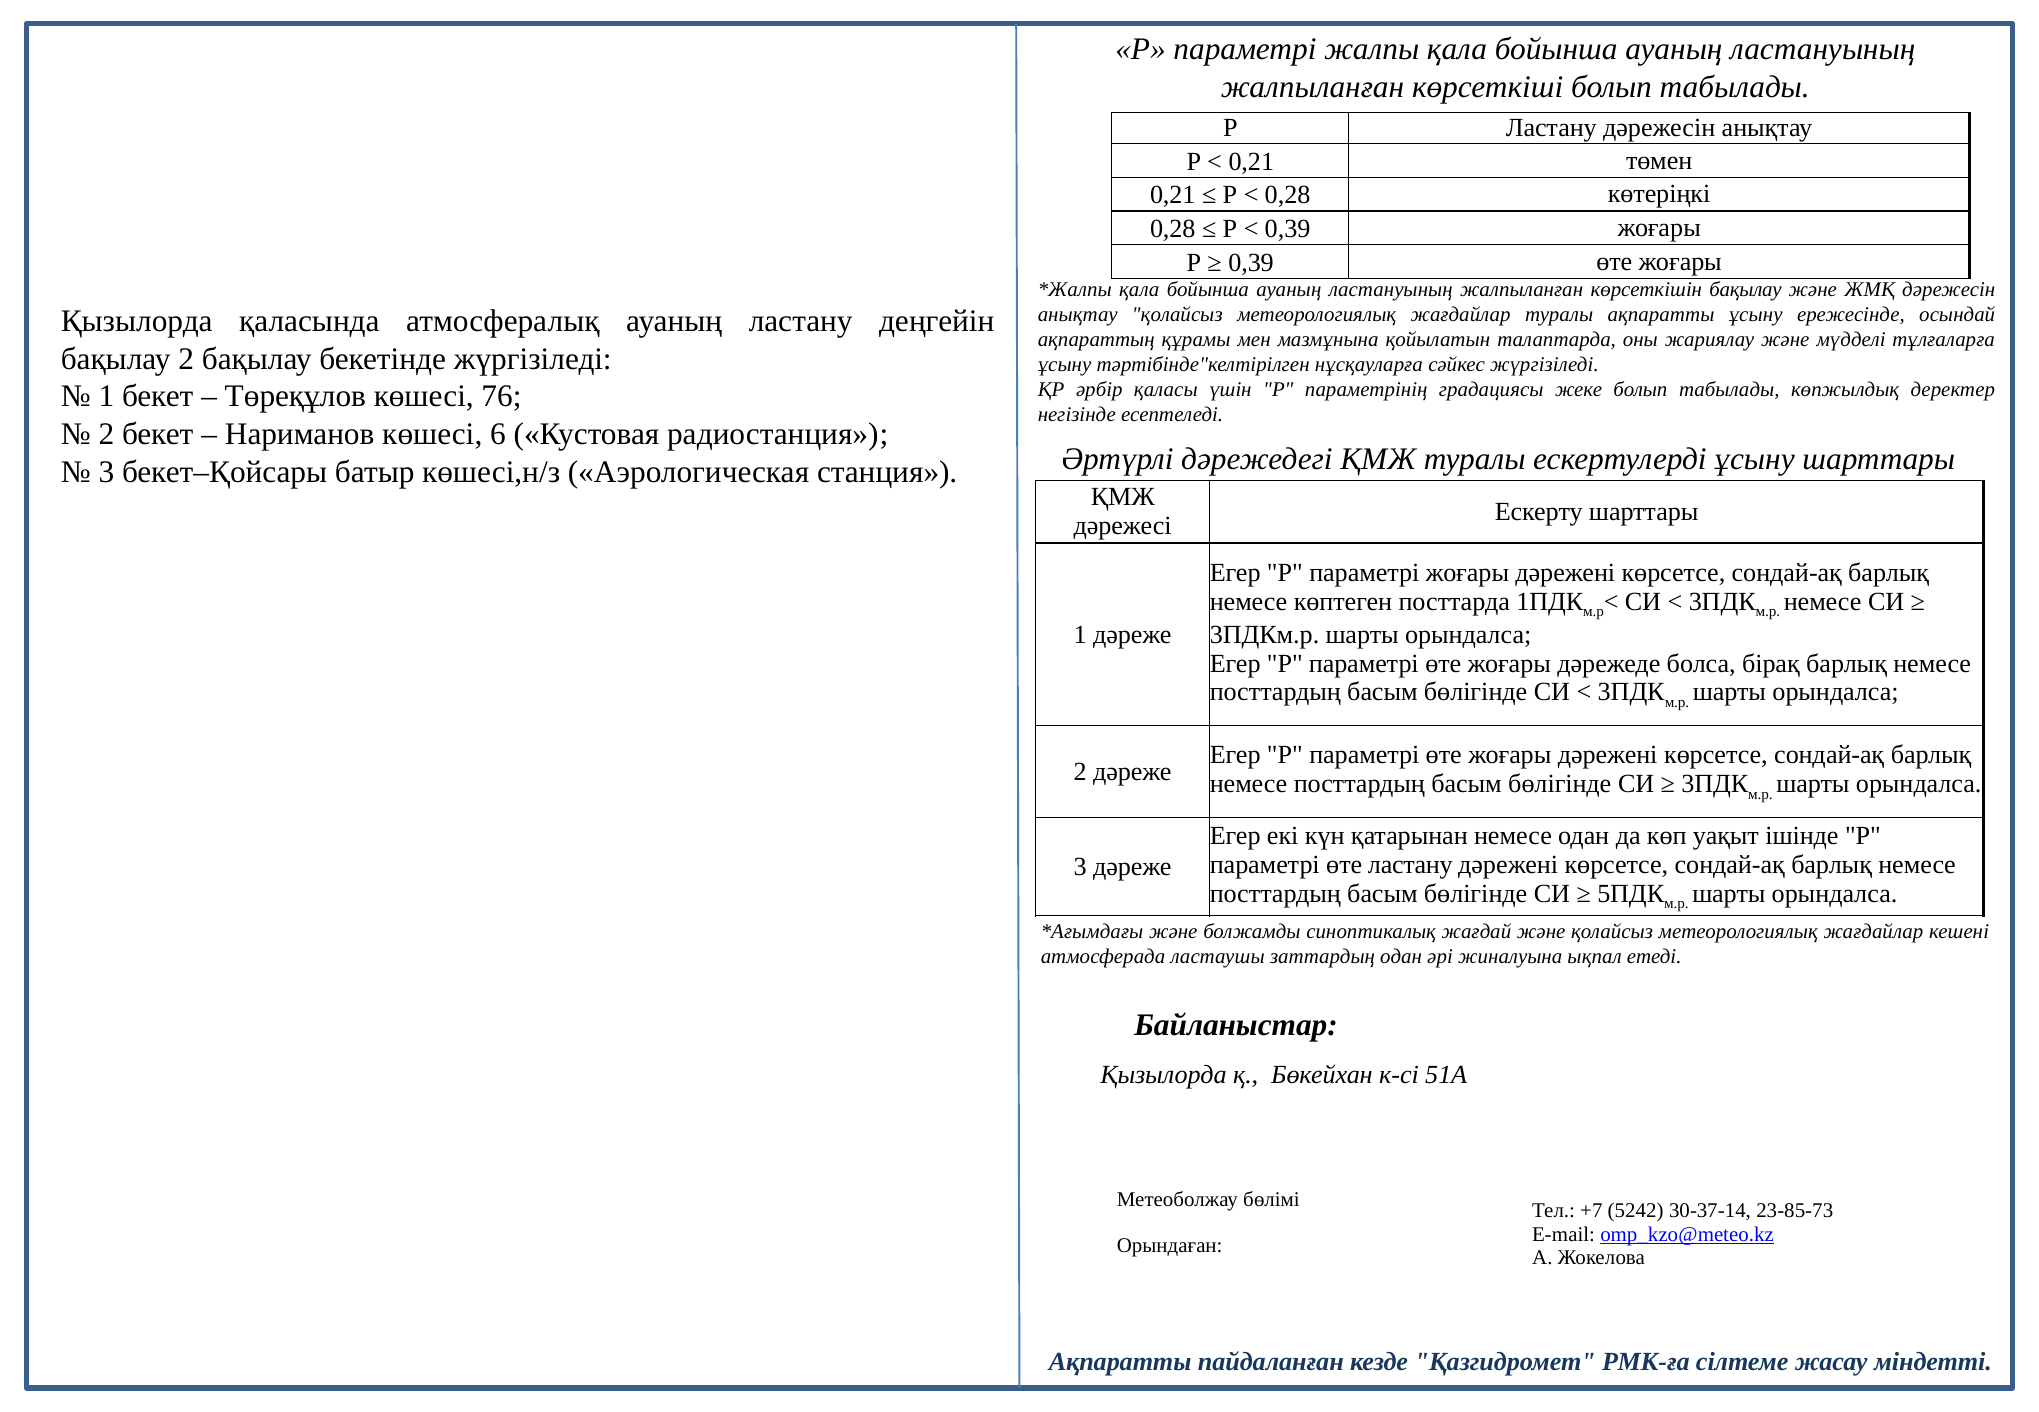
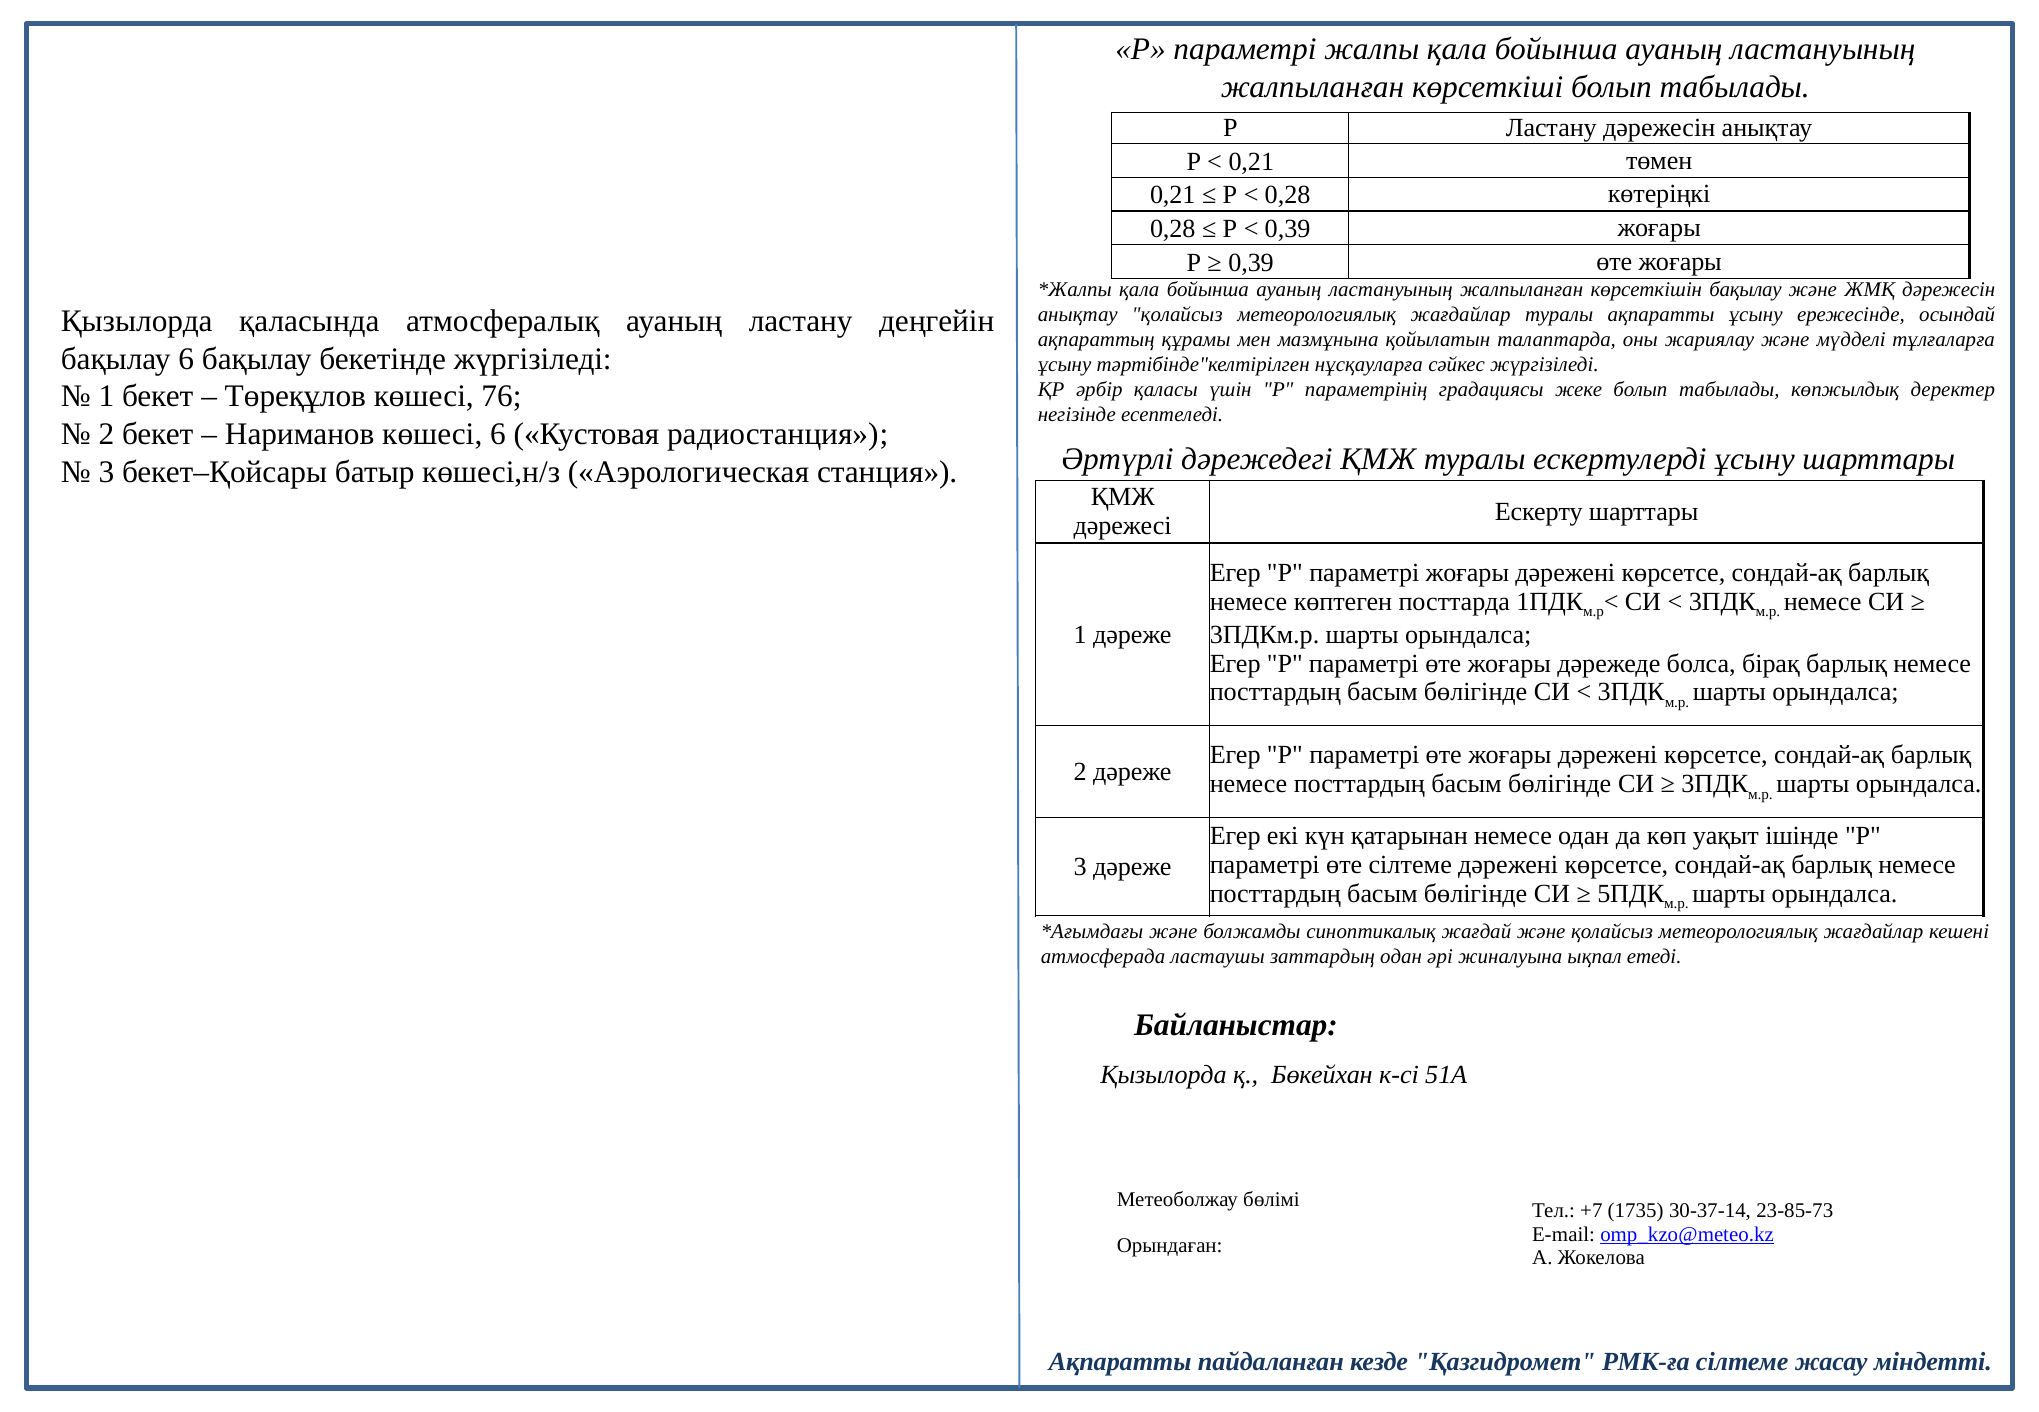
бақылау 2: 2 -> 6 (186, 359)
өте ластану: ластану -> сілтеме (1410, 864)
5242: 5242 -> 1735 (1636, 1211)
